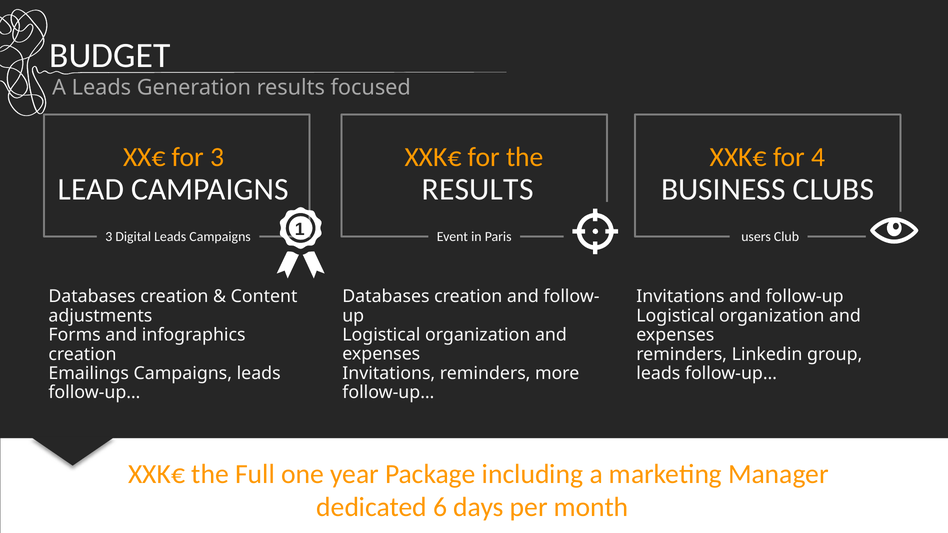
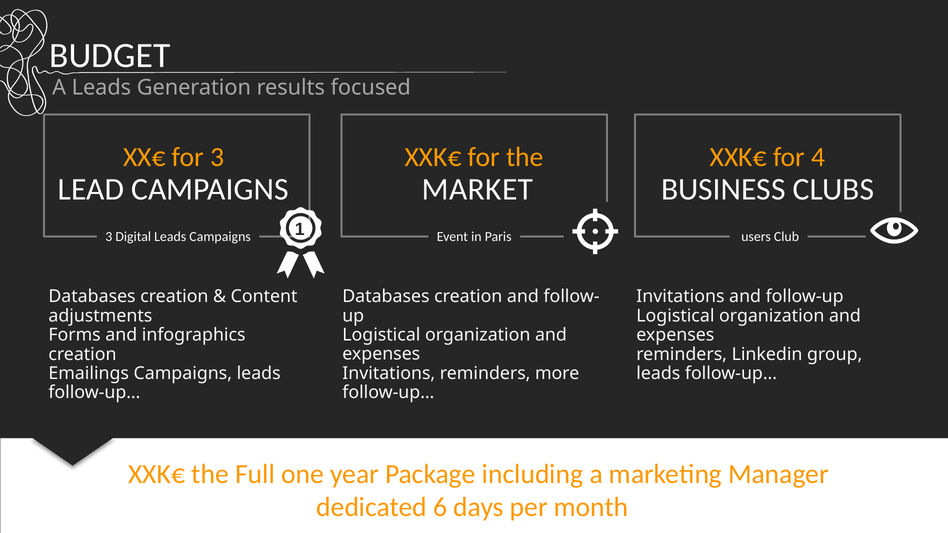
RESULTS: RESULTS -> MARKET (478, 190)
